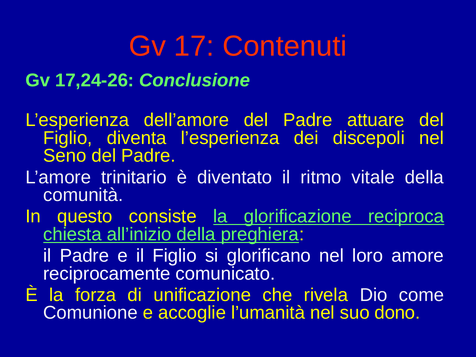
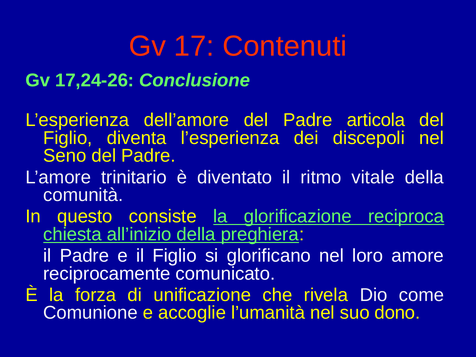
attuare: attuare -> articola (376, 120)
